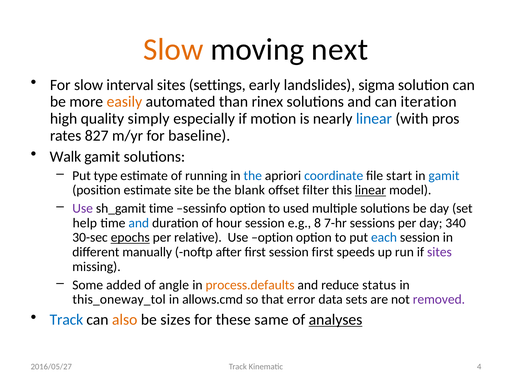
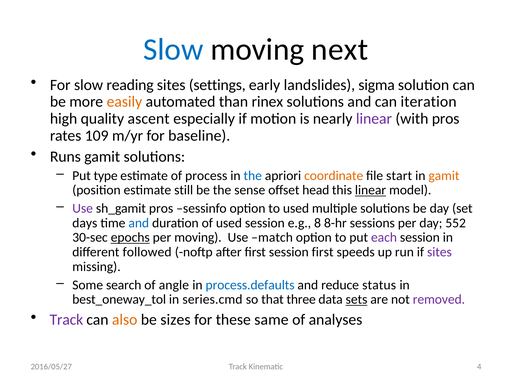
Slow colour: orange -> blue (173, 50)
interval: interval -> reading (130, 85)
simply: simply -> ascent (149, 119)
linear colour: blue -> purple (374, 119)
827: 827 -> 109 (97, 136)
Walk: Walk -> Runs (65, 157)
running: running -> process (206, 176)
coordinate colour: blue -> orange (334, 176)
gamit colour: blue -> orange (444, 176)
site: site -> still (184, 190)
blank: blank -> sense (250, 190)
filter: filter -> head (316, 190)
sh_gamit time: time -> pros (161, 208)
help: help -> days (85, 223)
of hour: hour -> used (229, 223)
7-hr: 7-hr -> 8-hr (335, 223)
340: 340 -> 552 (456, 223)
per relative: relative -> moving (198, 238)
Use option: option -> match (272, 238)
each colour: blue -> purple (384, 238)
manually: manually -> followed (147, 252)
added: added -> search (124, 285)
process.defaults colour: orange -> blue (250, 285)
this_oneway_tol: this_oneway_tol -> best_oneway_tol (119, 299)
allows.cmd: allows.cmd -> series.cmd (212, 299)
error: error -> three (301, 299)
sets underline: none -> present (357, 299)
Track colour: blue -> purple (66, 320)
analyses underline: present -> none (336, 320)
